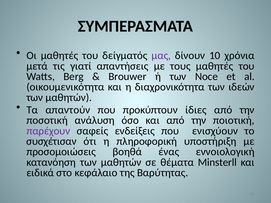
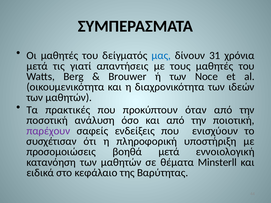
μας colour: purple -> blue (161, 56)
10: 10 -> 31 (215, 56)
απαντούν: απαντούν -> πρακτικές (68, 110)
ίδιες: ίδιες -> όταν (196, 110)
βοηθά ένας: ένας -> μετά (169, 152)
